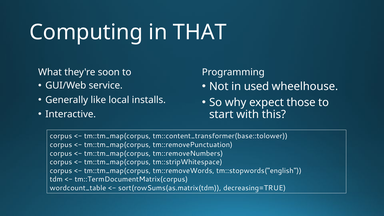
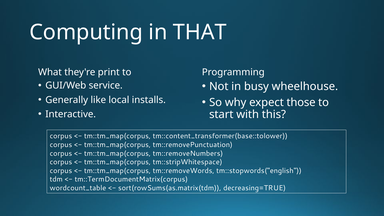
soon: soon -> print (109, 72)
used: used -> busy (256, 86)
